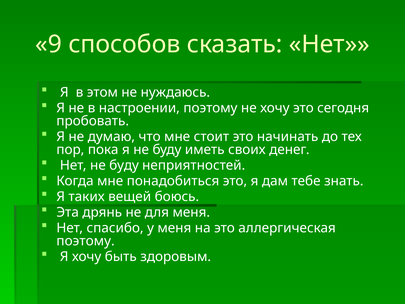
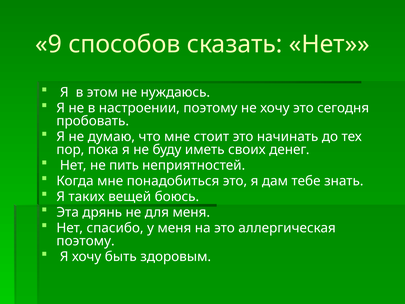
Нет не буду: буду -> пить (124, 165)
